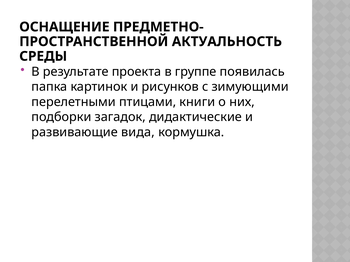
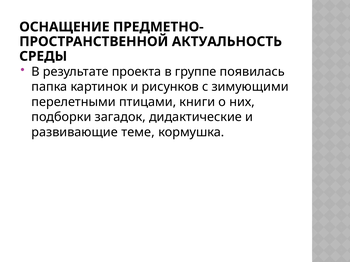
вида: вида -> теме (138, 132)
